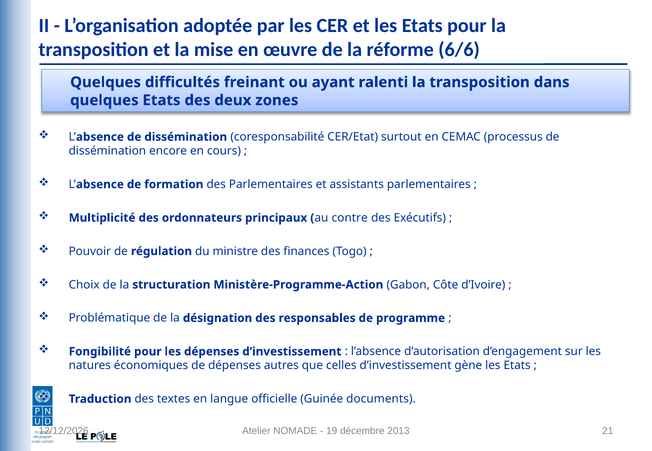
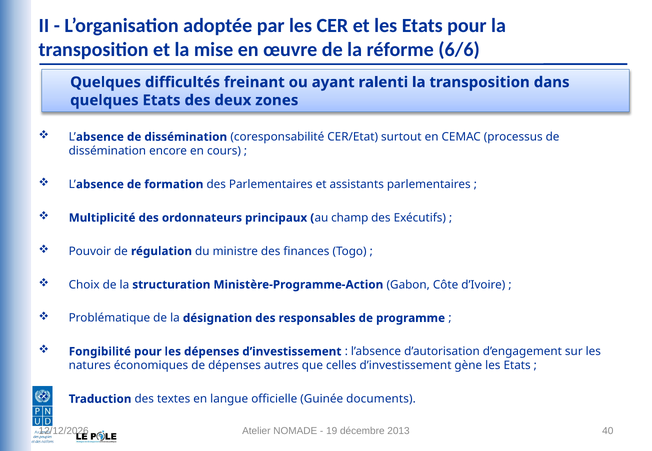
contre: contre -> champ (350, 218)
21: 21 -> 40 (608, 431)
